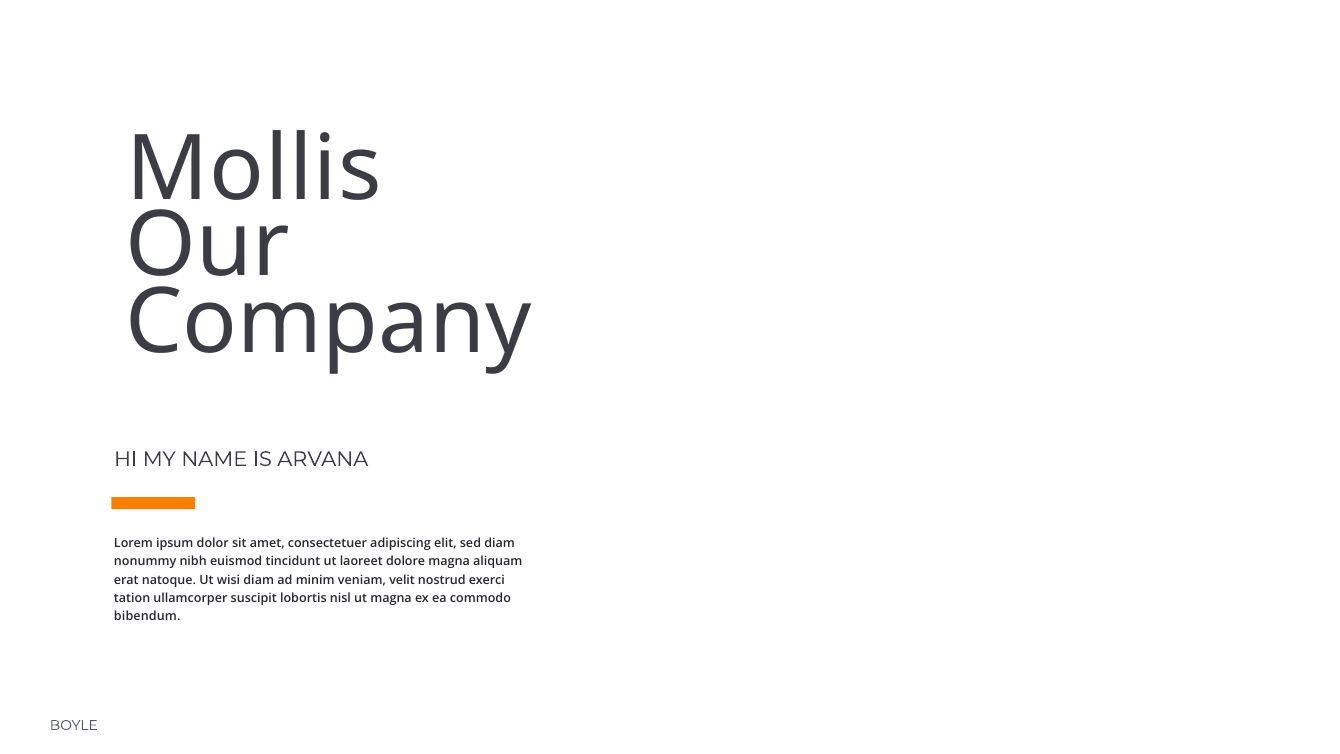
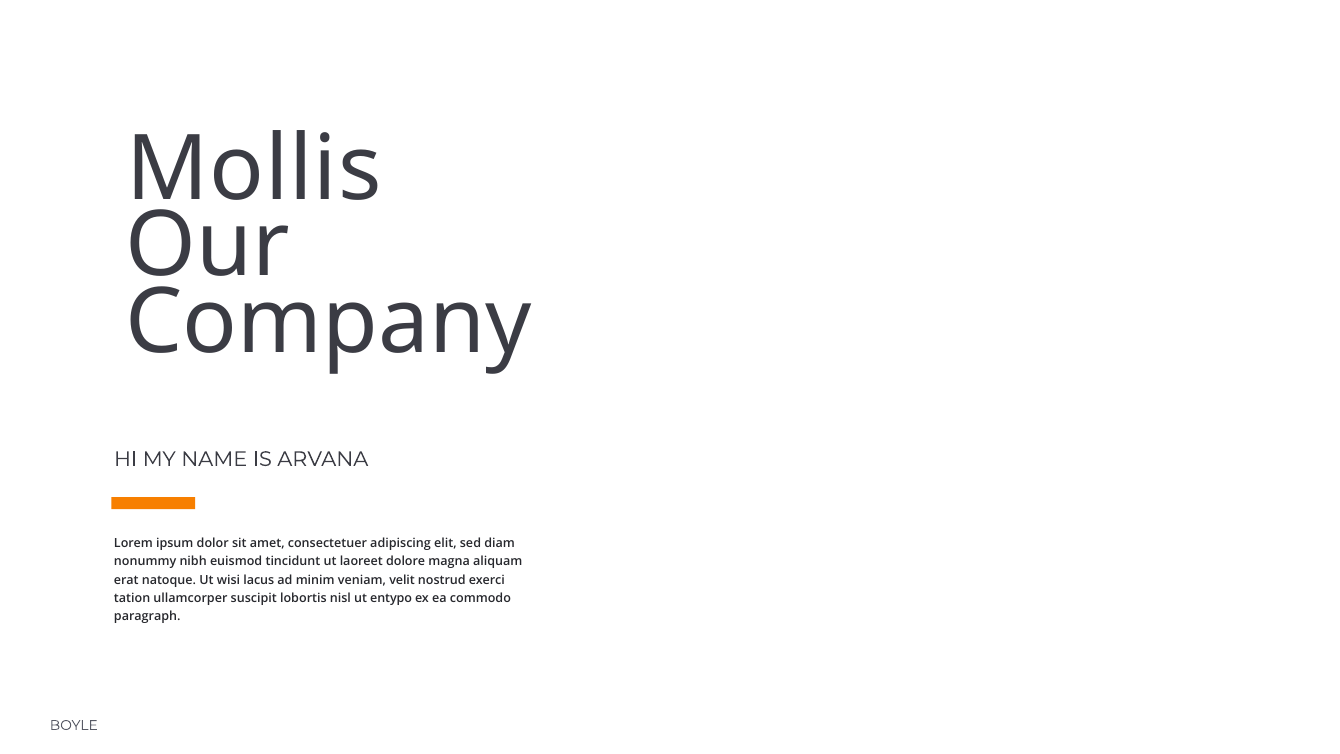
wisi diam: diam -> lacus (259, 580)
ut magna: magna -> entypo (391, 598)
bibendum: bibendum -> paragraph (147, 616)
